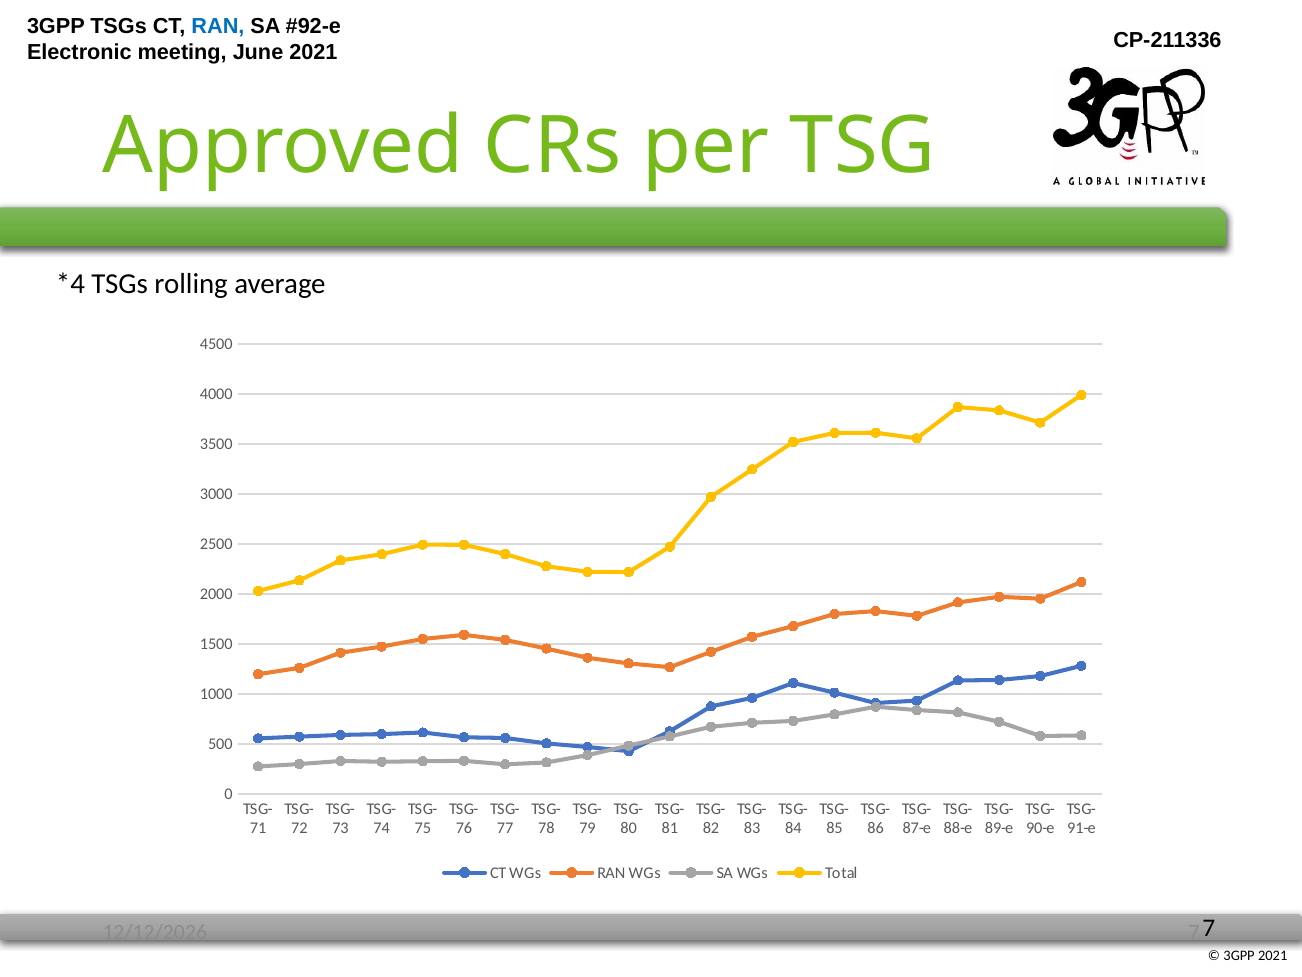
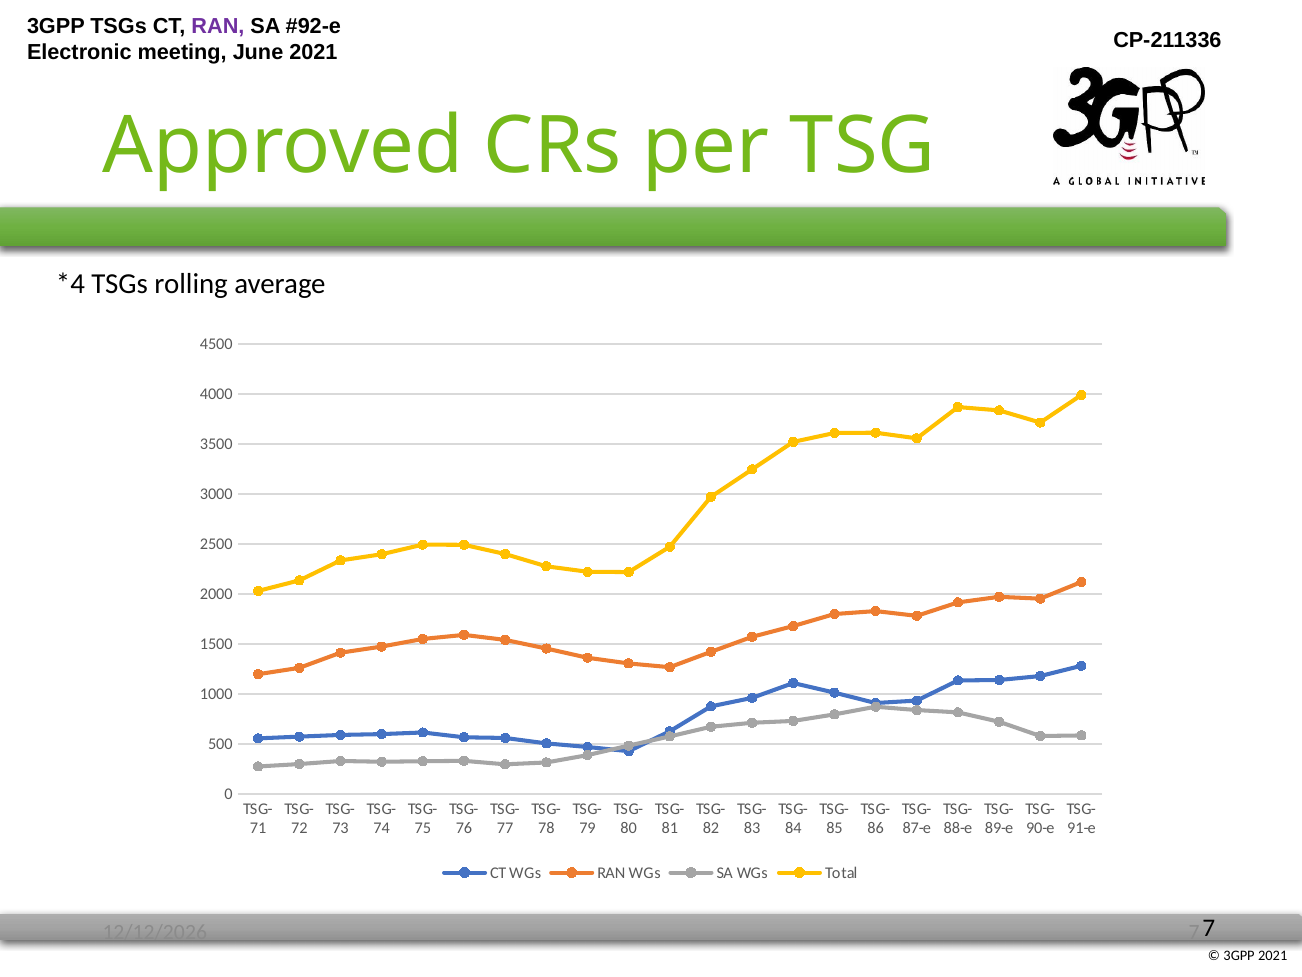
RAN colour: blue -> purple (218, 26)
